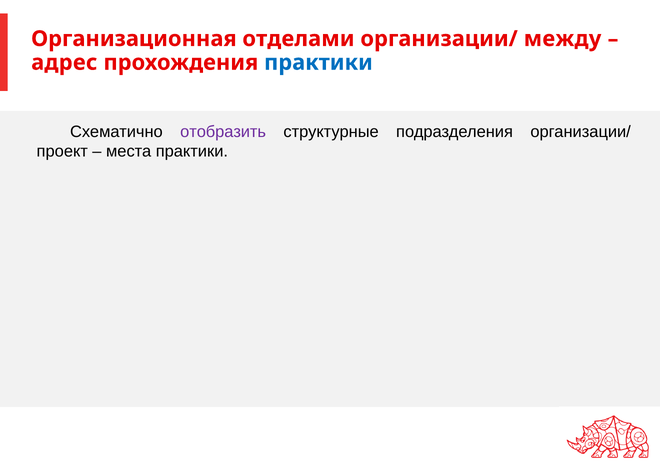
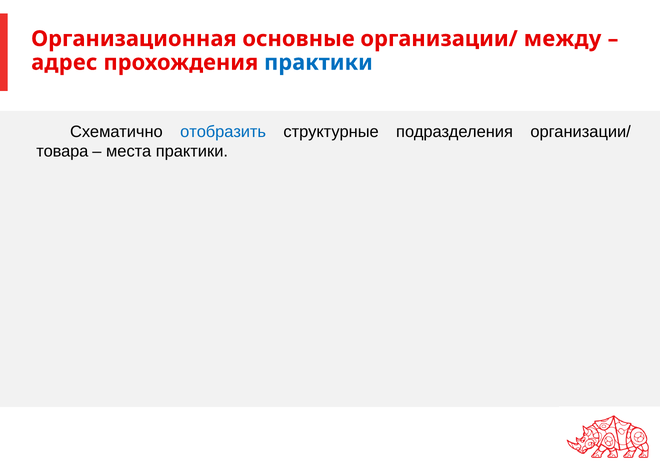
отделами: отделами -> основные (299, 39)
отобразить colour: purple -> blue (223, 132)
проект: проект -> товара (62, 151)
